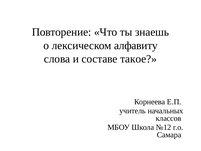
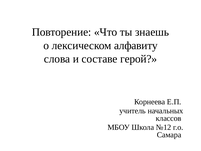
такое: такое -> герой (139, 59)
